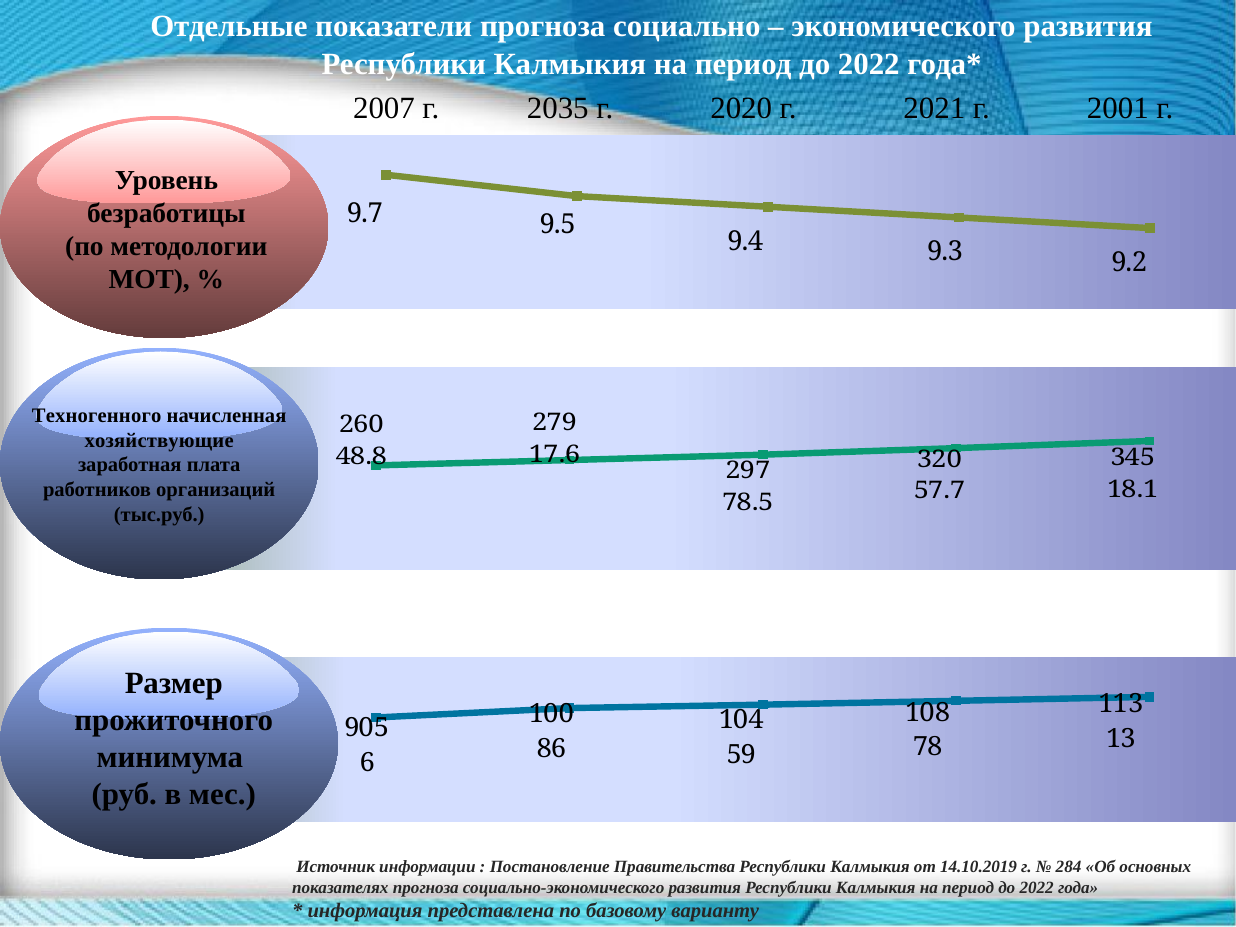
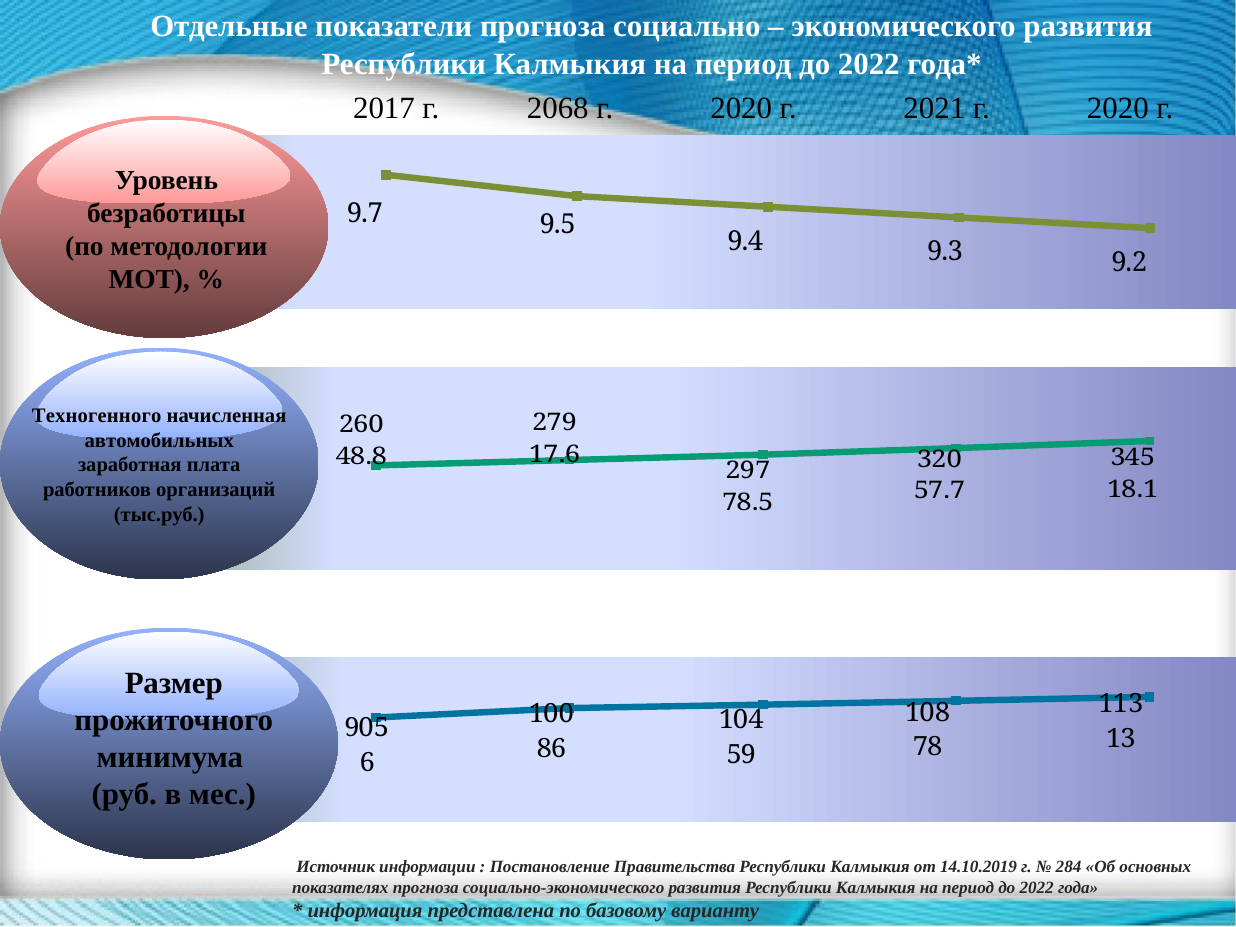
2007: 2007 -> 2017 (384, 109)
2035: 2035 -> 2068 (558, 109)
2001: 2001 -> 2020 (1118, 109)
хозяйствующие: хозяйствующие -> автомобильных (159, 440)
